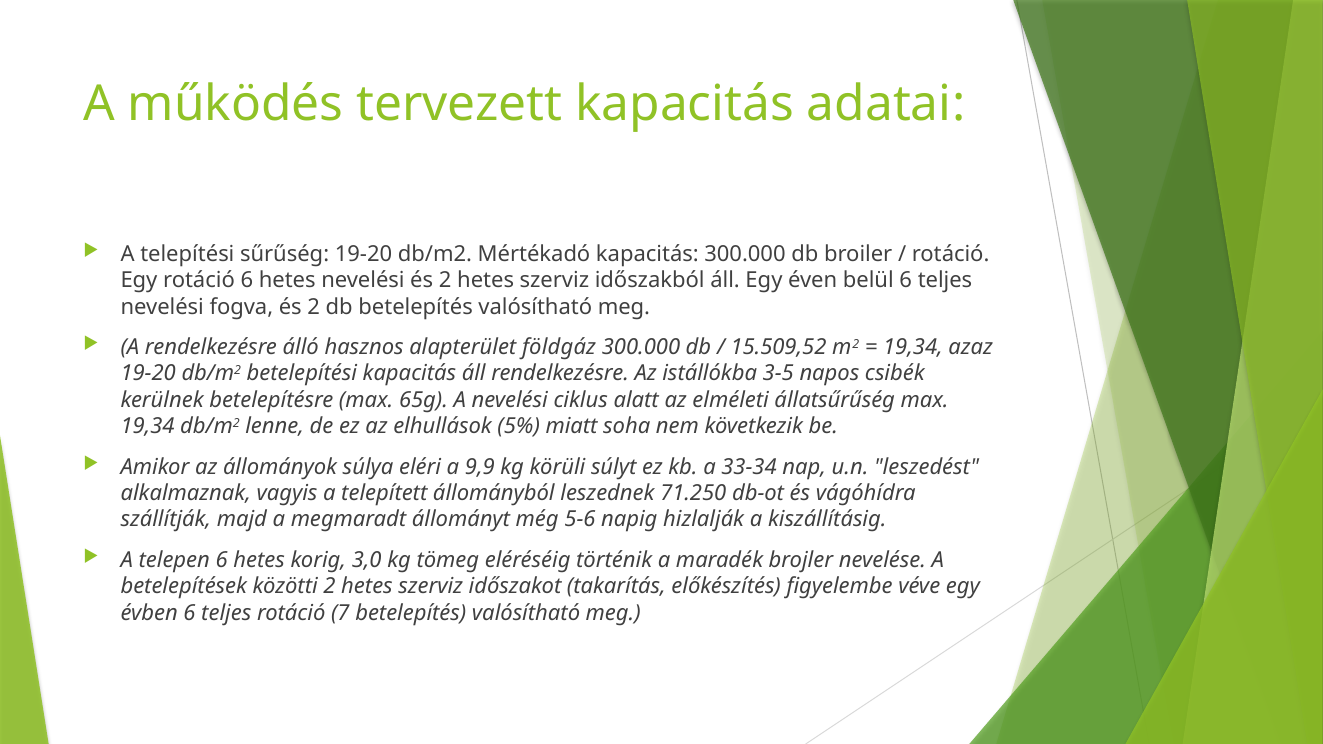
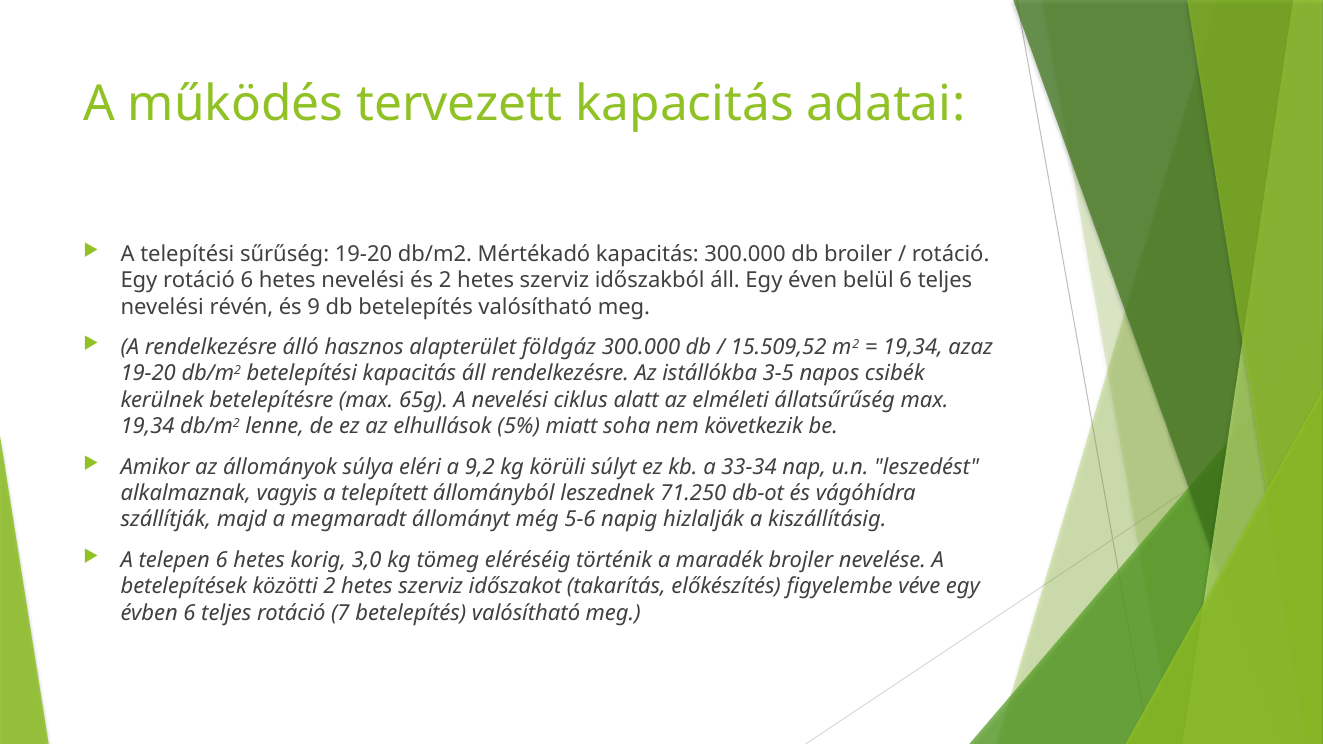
fogva: fogva -> révén (241, 307)
2: 2 -> 9 (314, 307)
9,9: 9,9 -> 9,2 (480, 467)
